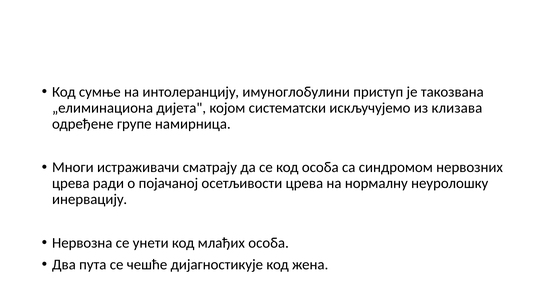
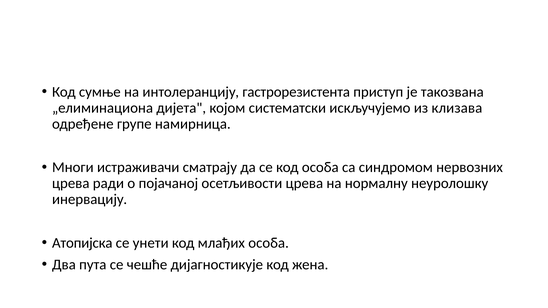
имуноглобулини: имуноглобулини -> гастрорезистента (296, 92)
Нервозна: Нервозна -> Атопијска (82, 243)
